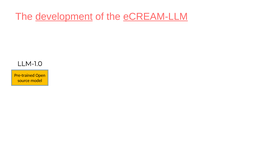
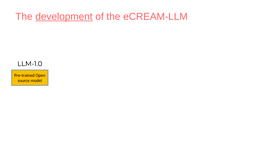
eCREAM-LLM underline: present -> none (155, 17)
